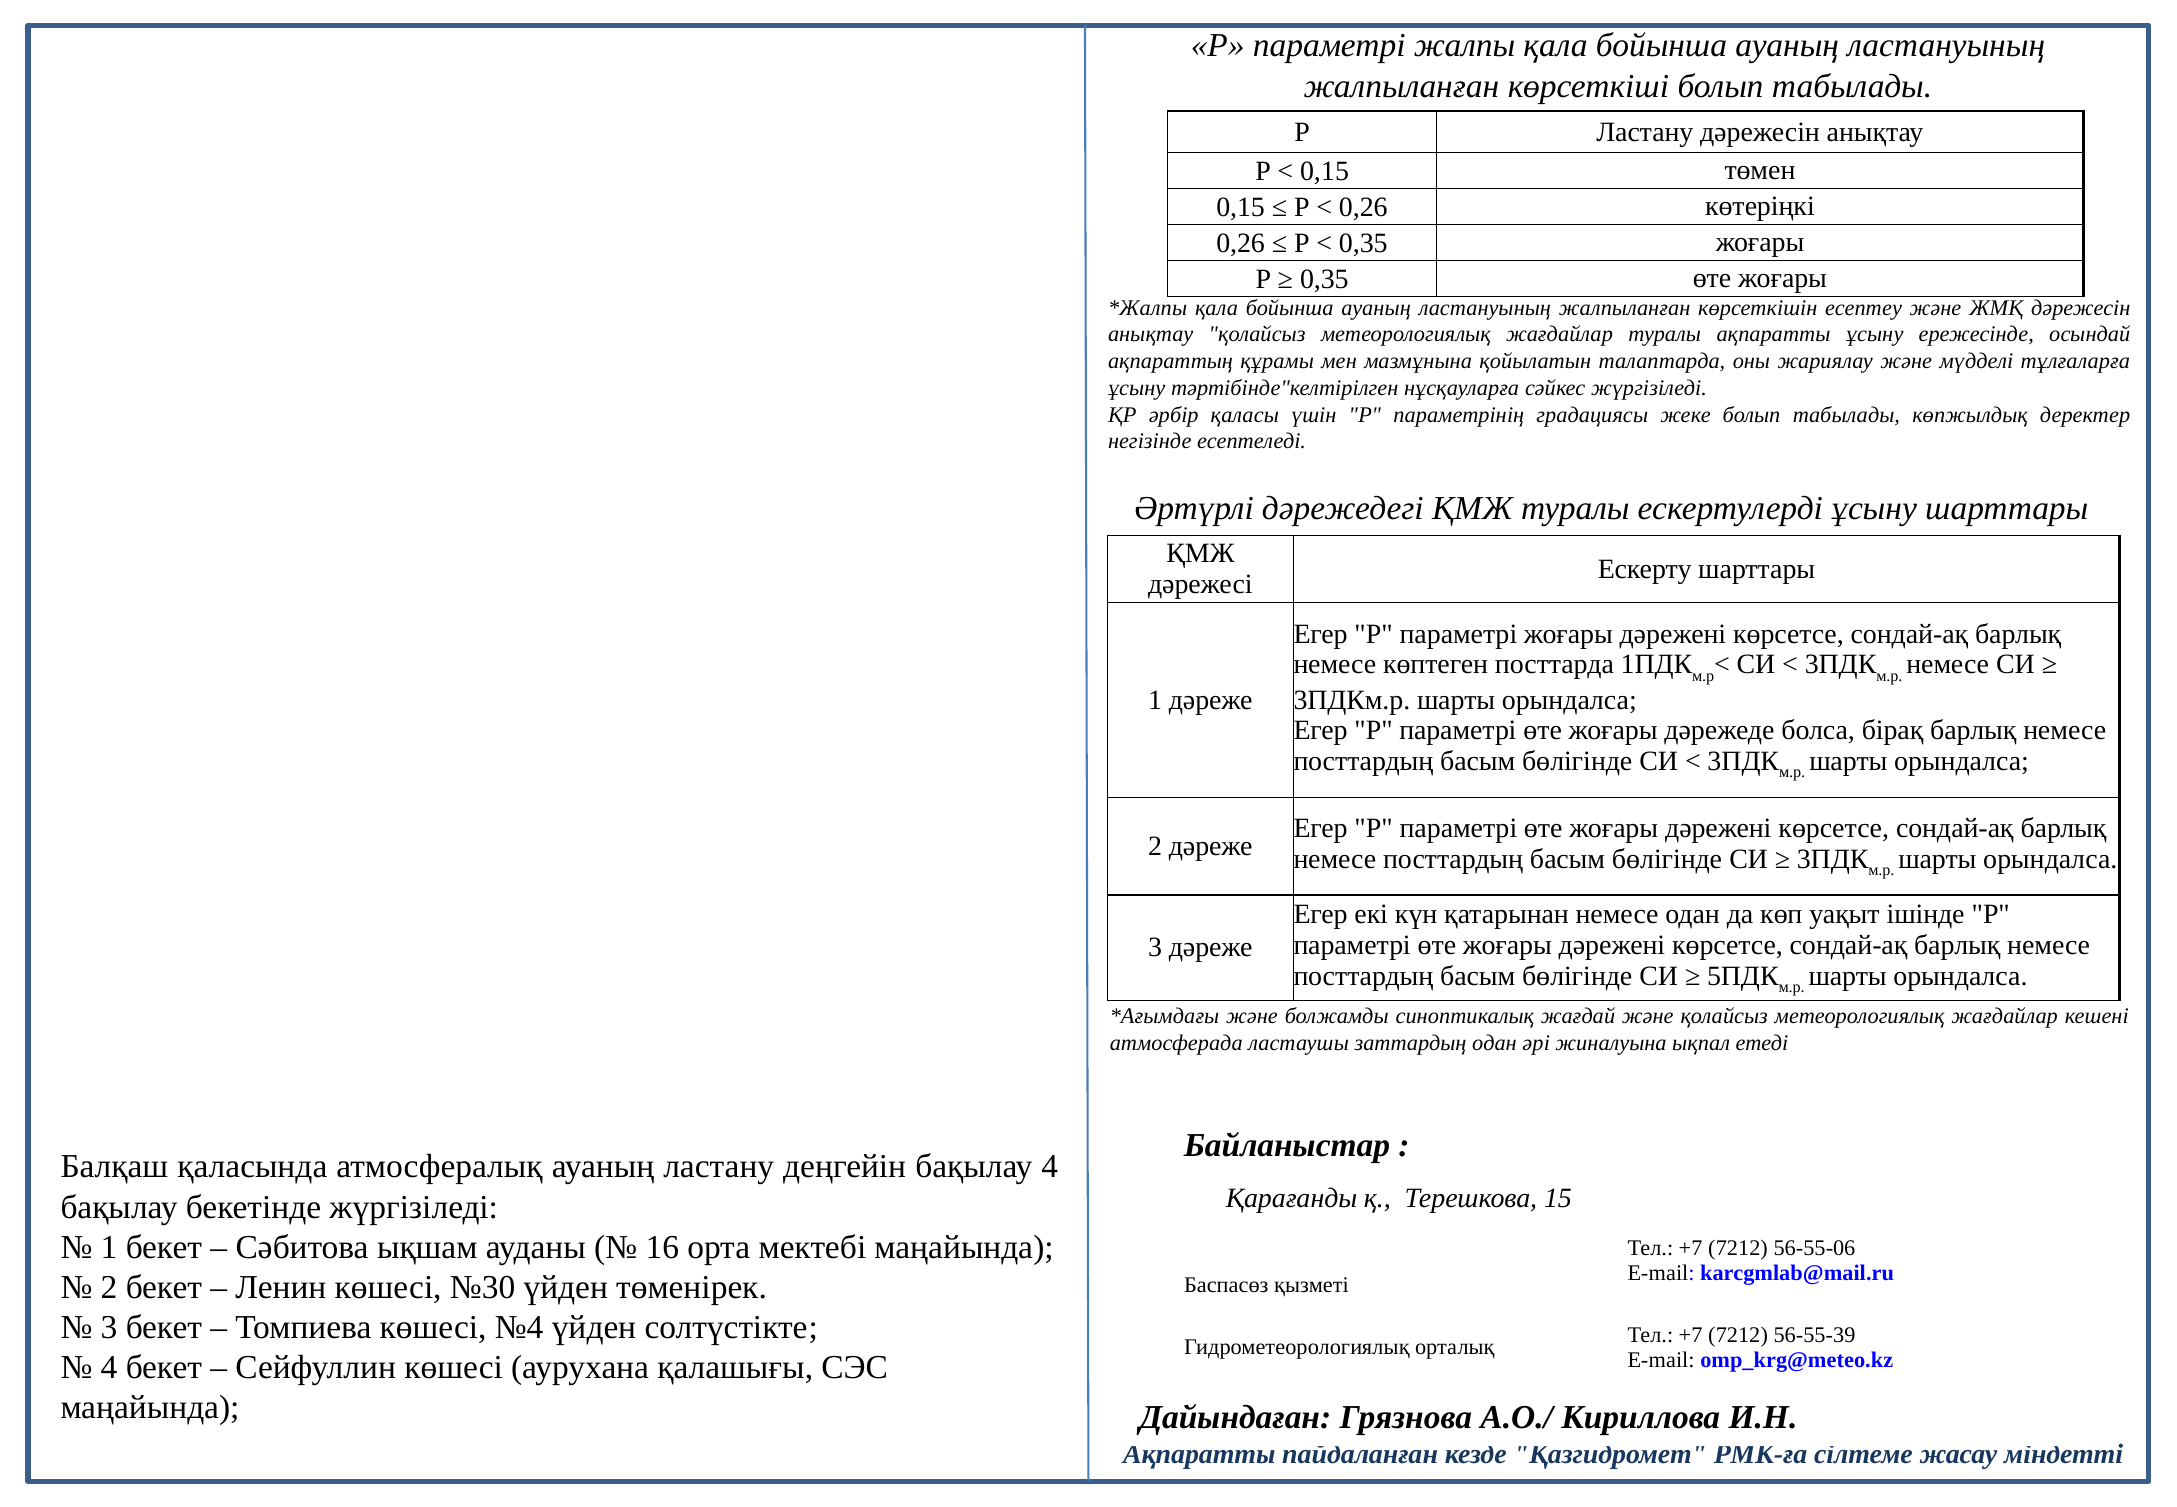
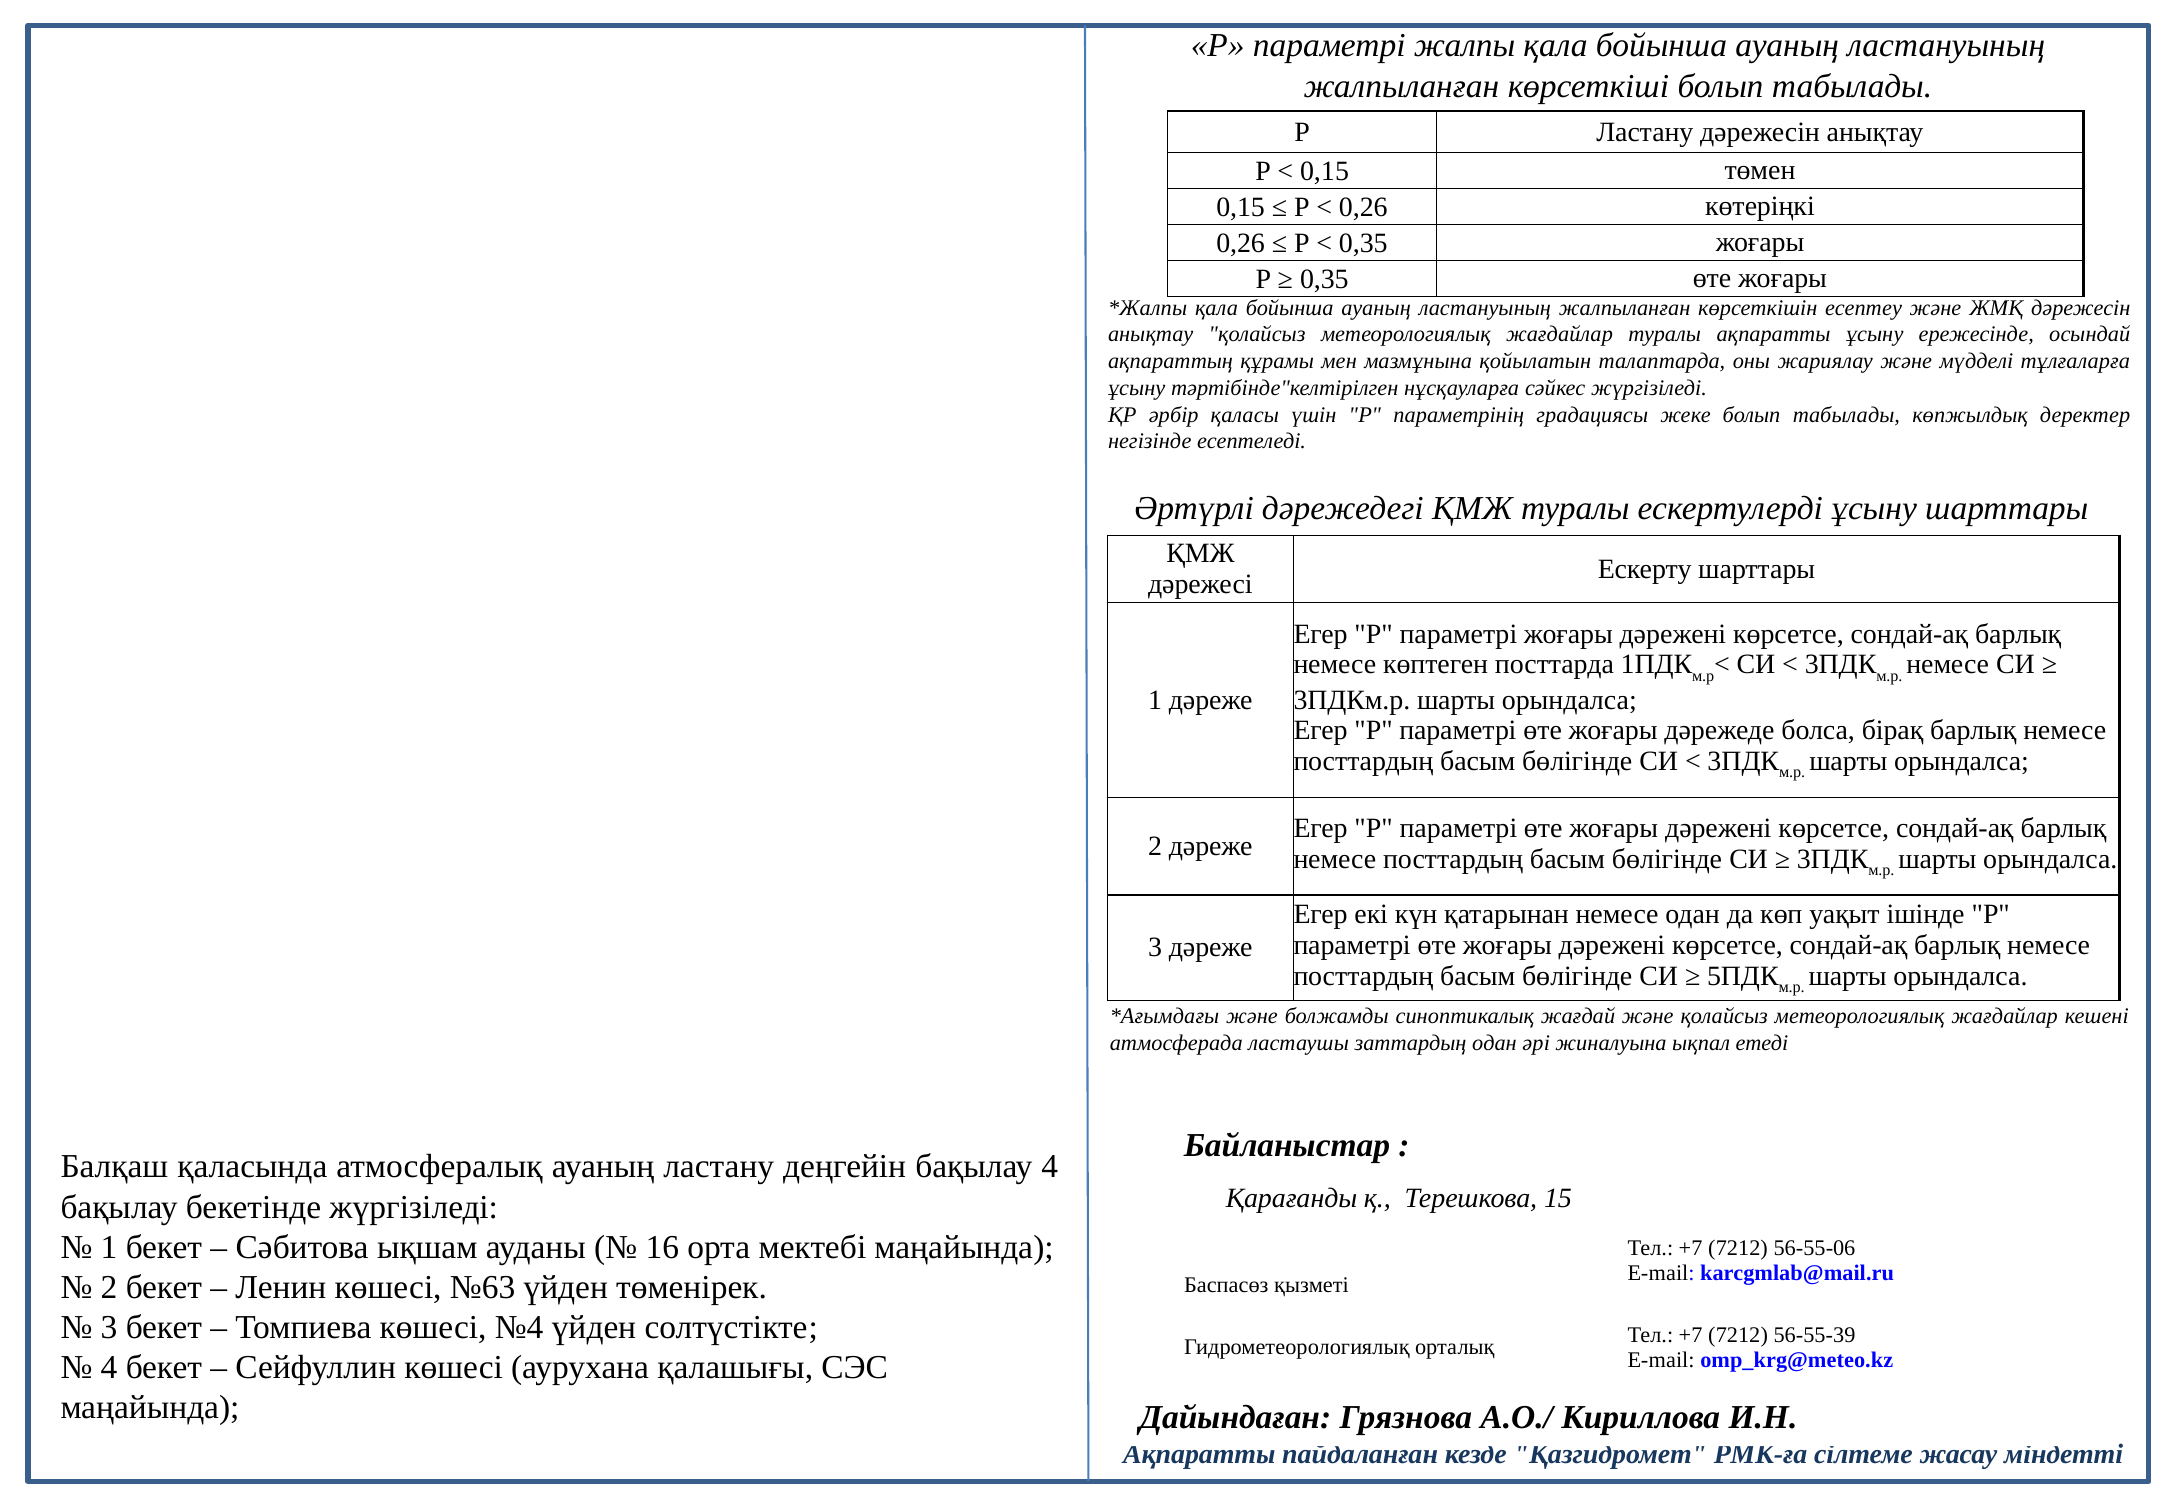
№30: №30 -> №63 (483, 1287)
